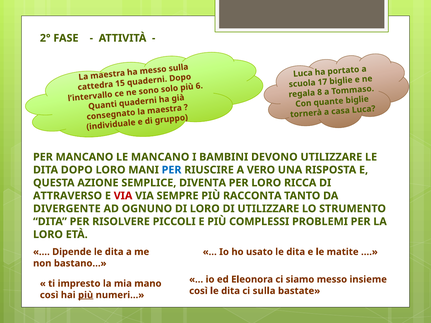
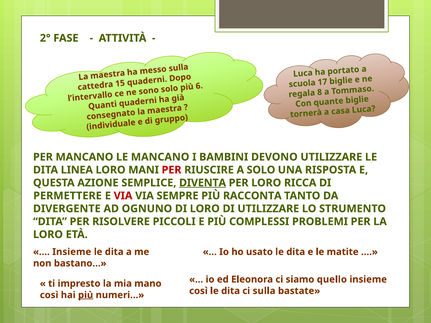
DITA DOPO: DOPO -> LINEA (77, 170)
PER colour: blue -> red (172, 170)
A VERO: VERO -> SOLO (261, 170)
DIVENTA underline: none -> present (203, 183)
ATTRAVERSO: ATTRAVERSO -> PERMETTERE (68, 196)
Dipende: Dipende -> Insieme (72, 252)
siamo messo: messo -> quello (332, 280)
